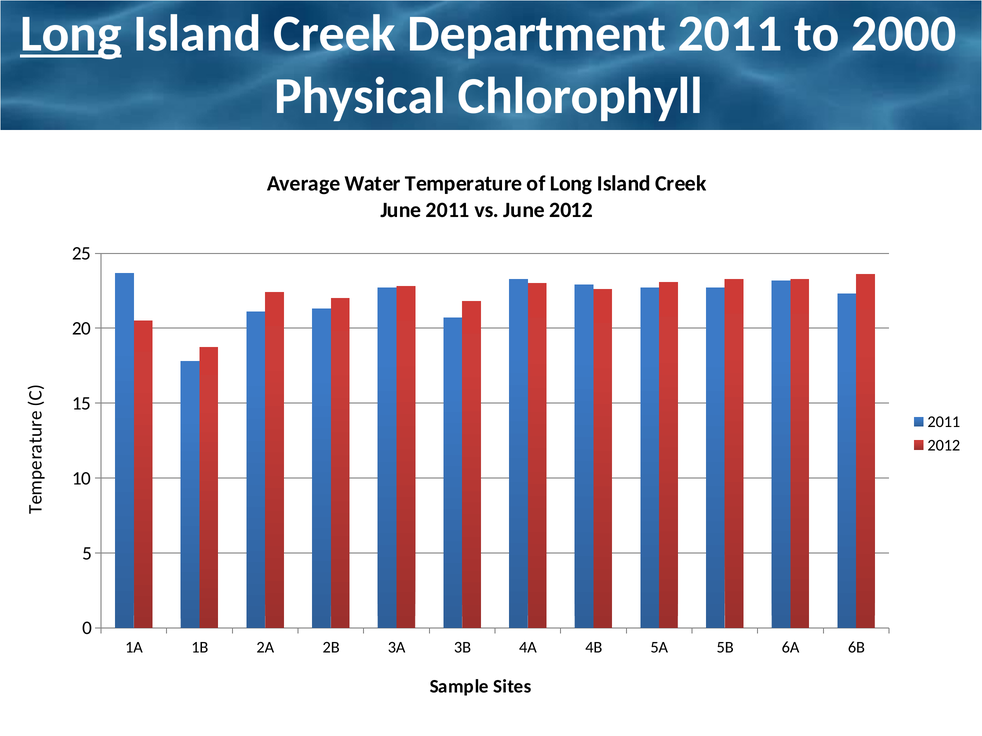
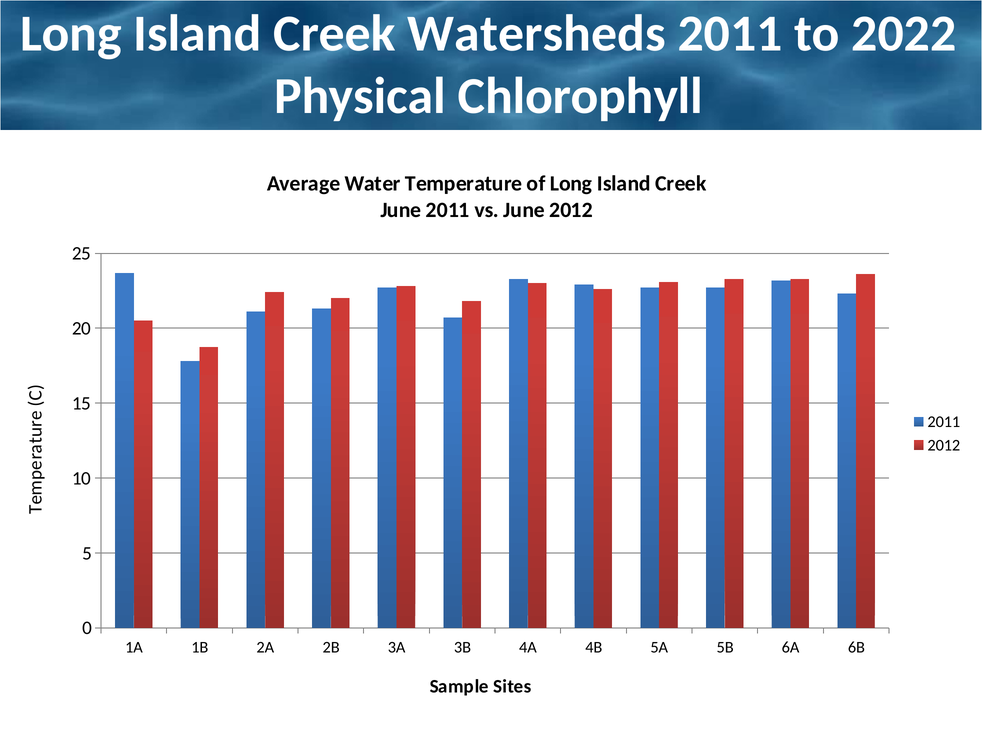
Long underline: present -> none (71, 34)
Department: Department -> Watersheds (537, 34)
2000: 2000 -> 2022 (904, 34)
